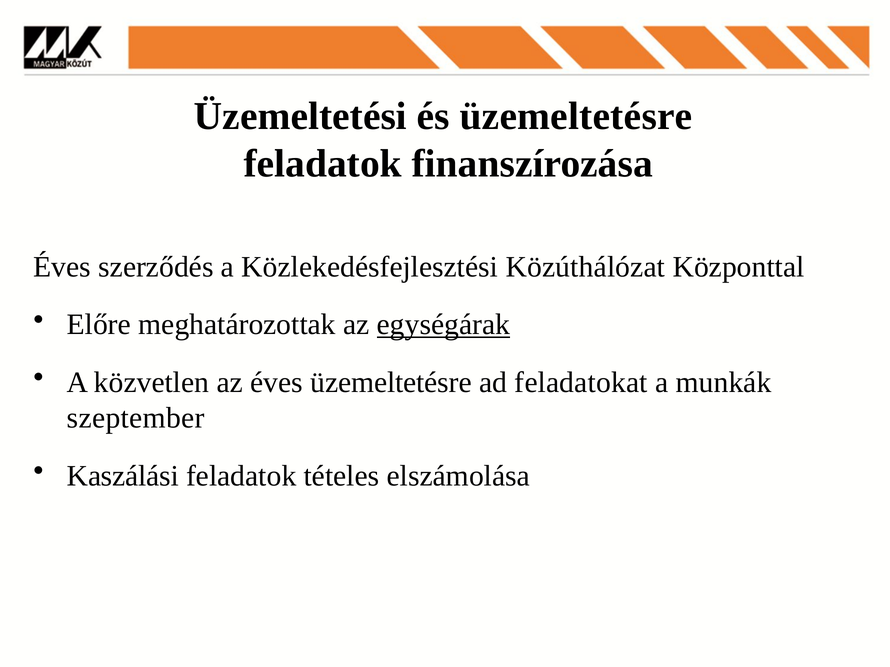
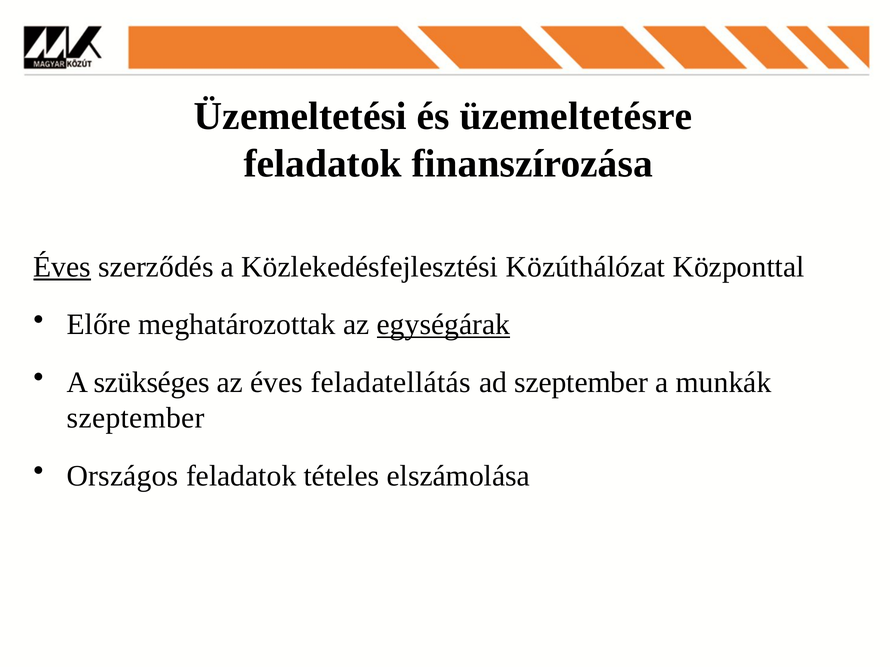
Éves underline: none -> present (62, 267)
közvetlen: közvetlen -> szükséges (152, 383)
éves üzemeltetésre: üzemeltetésre -> feladatellátás (391, 383)
ad feladatokat: feladatokat -> szeptember (581, 383)
Kaszálási: Kaszálási -> Országos (123, 476)
